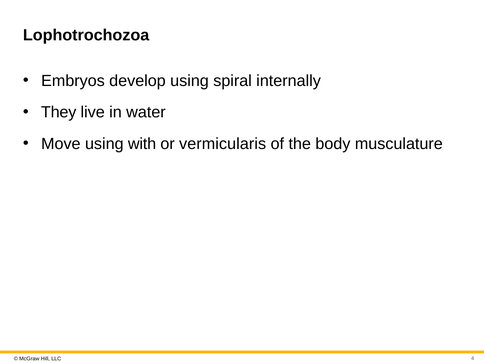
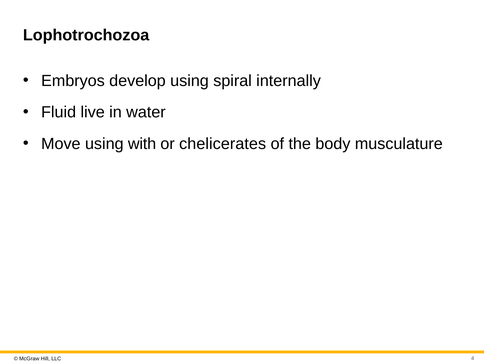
They: They -> Fluid (59, 112)
vermicularis: vermicularis -> chelicerates (223, 144)
